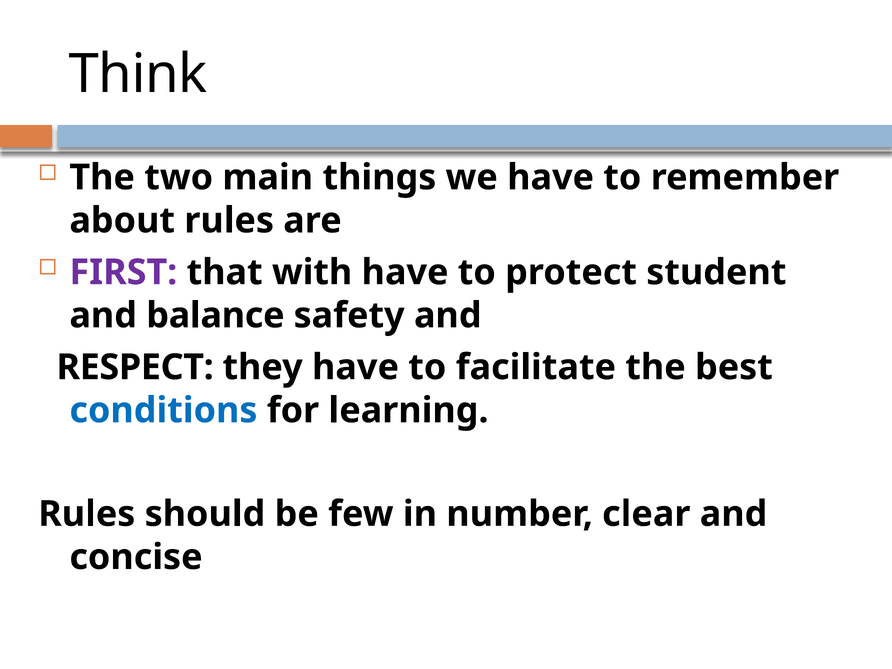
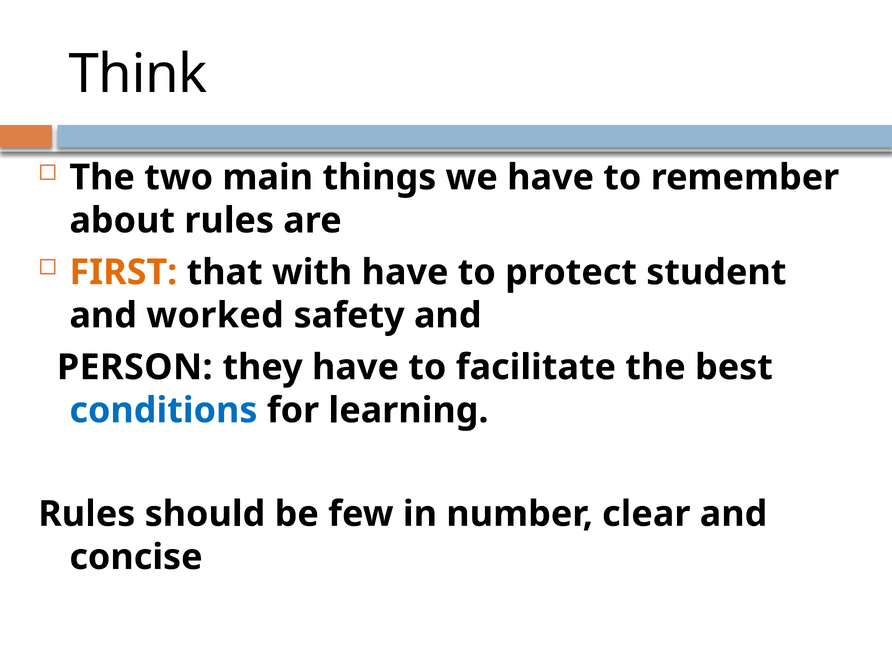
FIRST colour: purple -> orange (123, 272)
balance: balance -> worked (215, 315)
RESPECT: RESPECT -> PERSON (135, 367)
